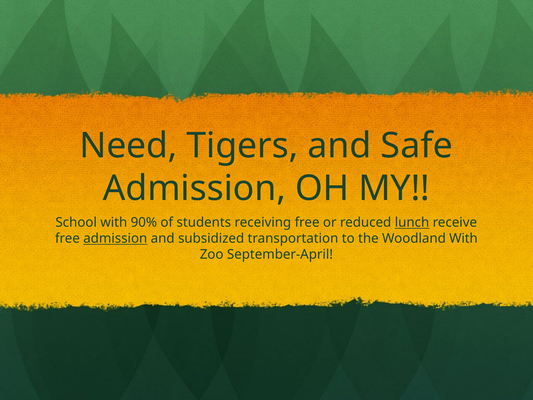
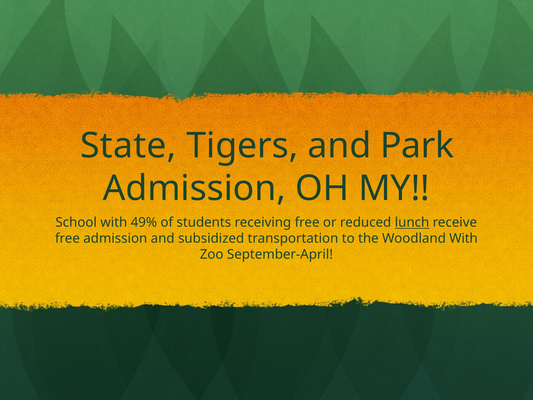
Need: Need -> State (128, 146)
Safe: Safe -> Park (417, 146)
90%: 90% -> 49% (144, 222)
admission underline: present -> none (115, 238)
